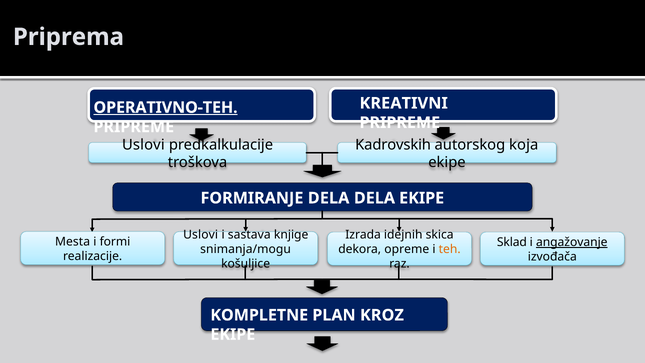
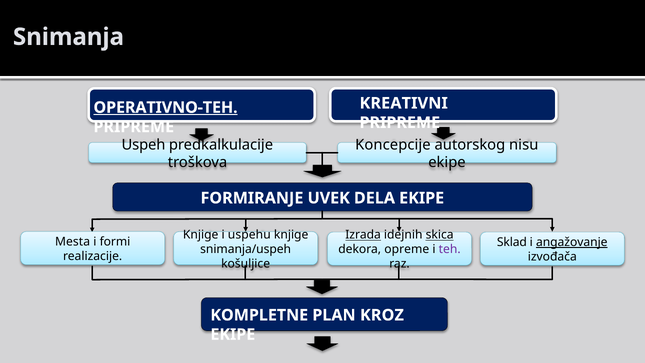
Priprema: Priprema -> Snimanja (68, 37)
Uslovi: Uslovi -> Uspeh (144, 145)
Kadrovskih: Kadrovskih -> Koncepcije (393, 145)
koja: koja -> nisu (524, 145)
FORMIRANJE DELA: DELA -> UVEK (329, 198)
Uslovi: Uslovi -> Knjige (201, 234)
sastava: sastava -> uspehu (249, 234)
Izrada underline: none -> present (363, 235)
skica underline: none -> present (440, 235)
snimanja/mogu: snimanja/mogu -> snimanja/uspeh (246, 249)
teh colour: orange -> purple (450, 249)
